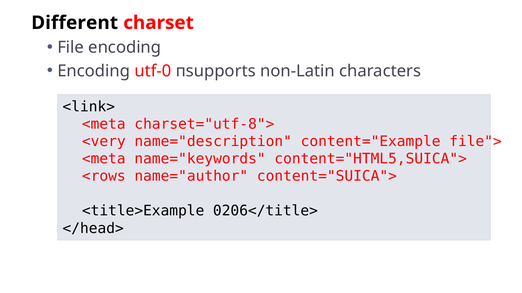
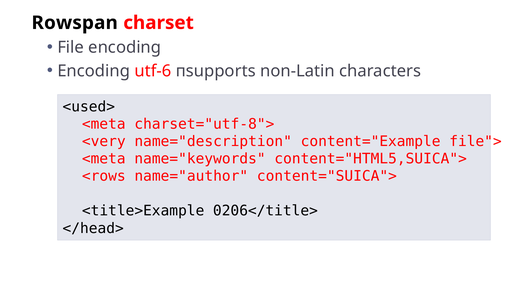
Different: Different -> Rowspan (75, 23)
utf-0: utf-0 -> utf-6 (153, 71)
<link>: <link> -> <used> (89, 107)
